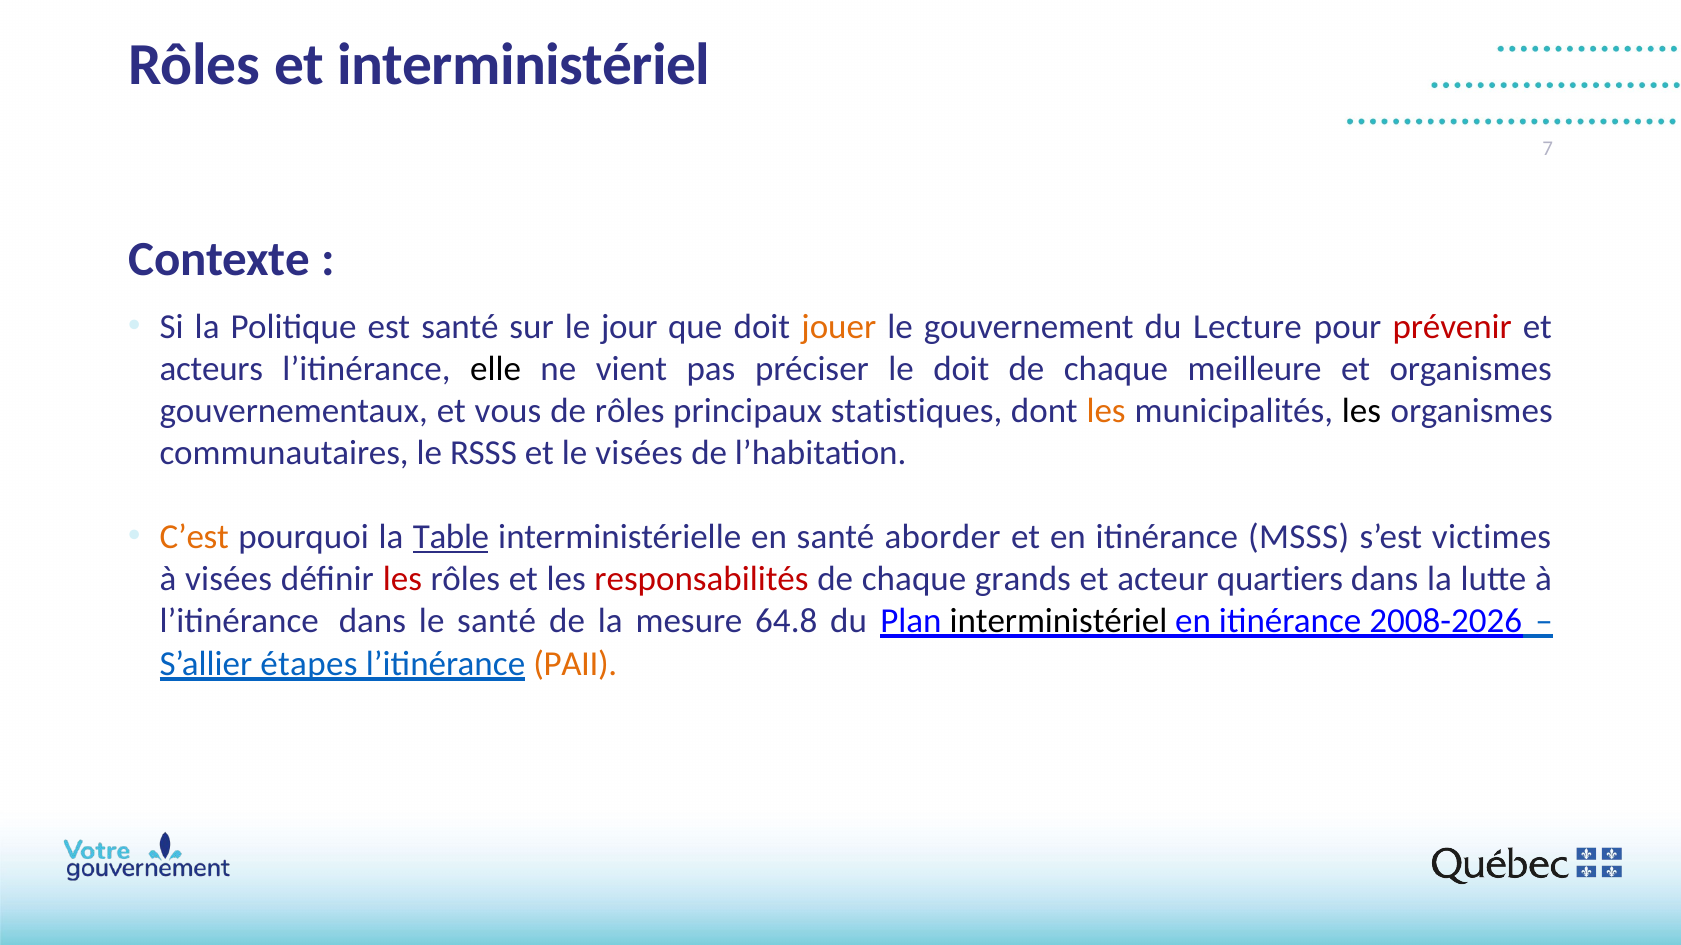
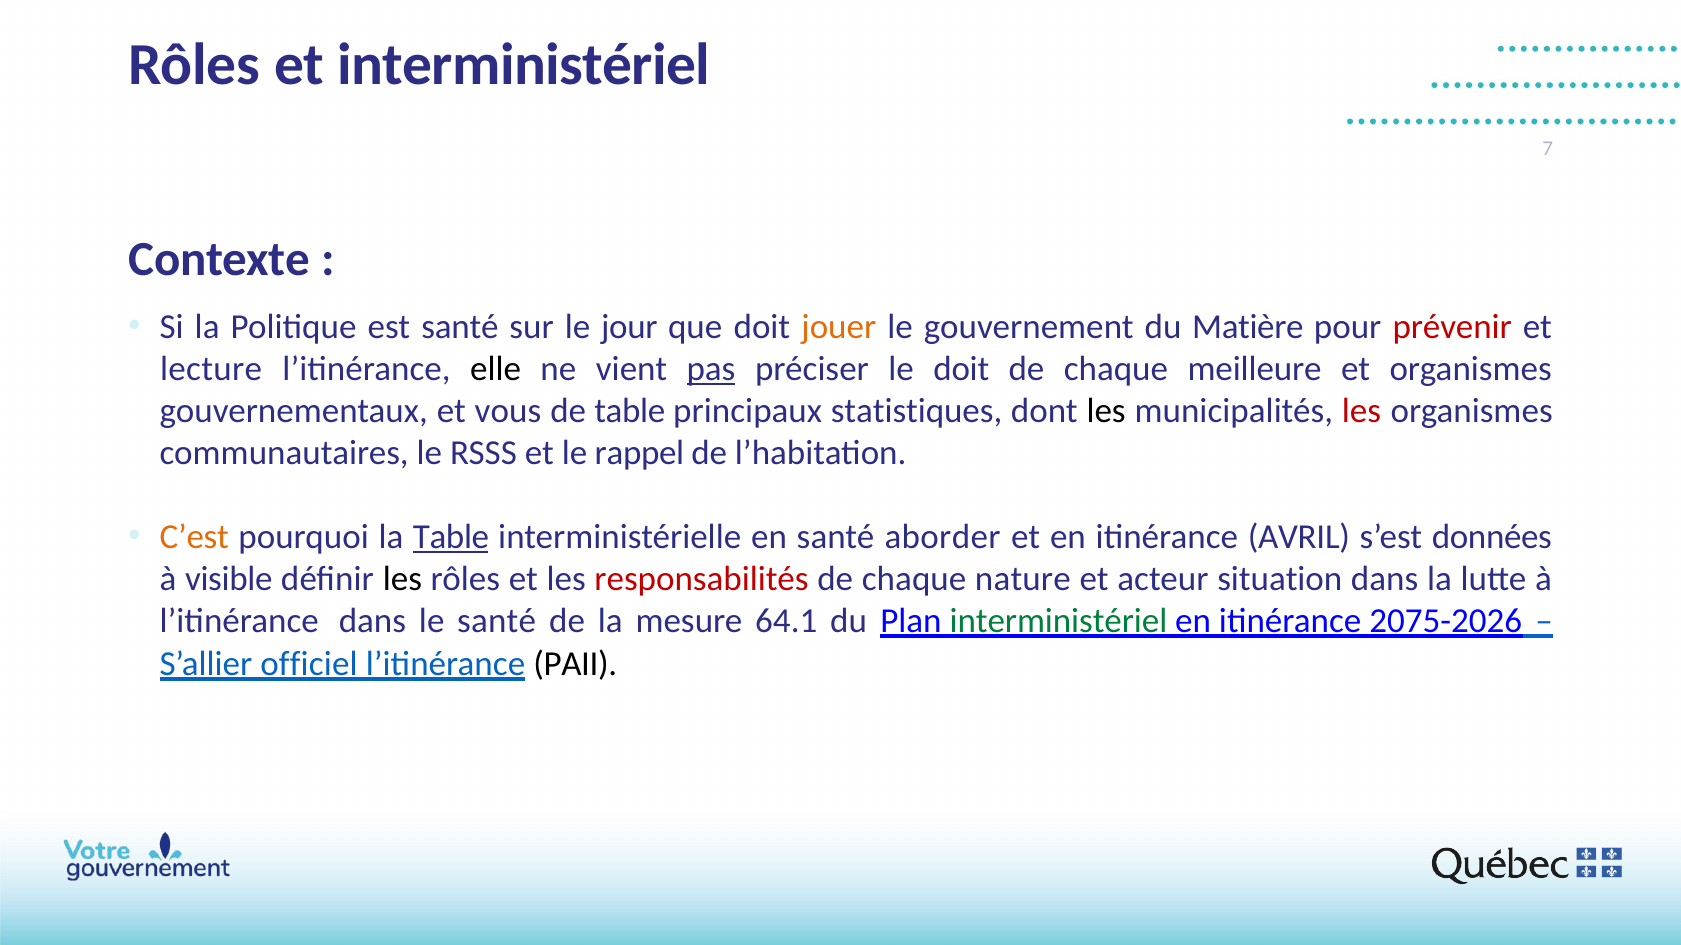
Lecture: Lecture -> Matière (1248, 327)
acteurs: acteurs -> lecture (211, 369)
pas underline: none -> present (711, 369)
de rôles: rôles -> table (630, 411)
les colour: orange -> black (1106, 411)
les colour: black -> red (1361, 411)
le visées: visées -> rappel (639, 453)
MSSS: MSSS -> AVRIL (1299, 537)
victimes: victimes -> données (1492, 537)
à visées: visées -> visible (229, 579)
les colour: red -> black (402, 579)
grands: grands -> nature (1023, 579)
quartiers: quartiers -> situation (1280, 579)
64.8: 64.8 -> 64.1 (786, 621)
interministériel colour: black -> green (1058, 621)
2008-2026: 2008-2026 -> 2075-2026 (1446, 621)
étapes: étapes -> officiel (309, 664)
PAII colour: orange -> black (575, 664)
